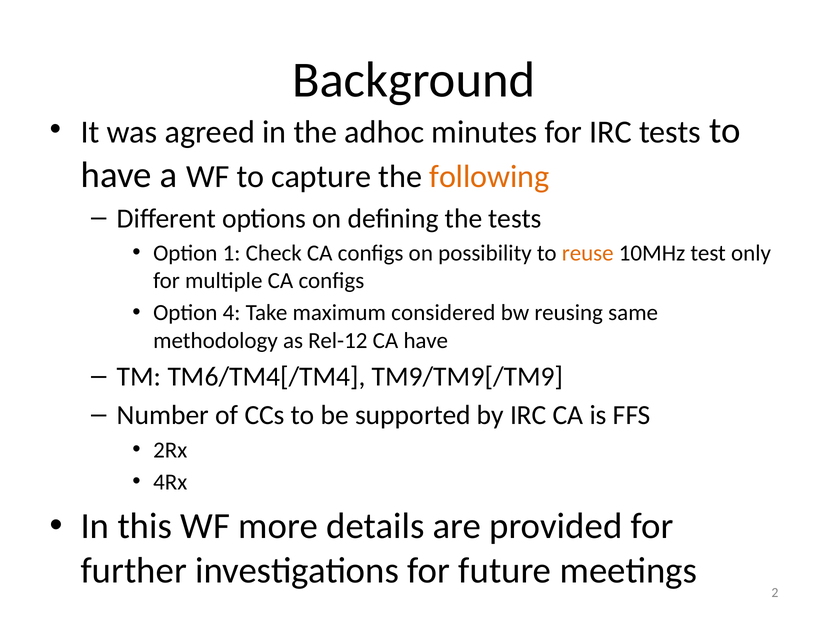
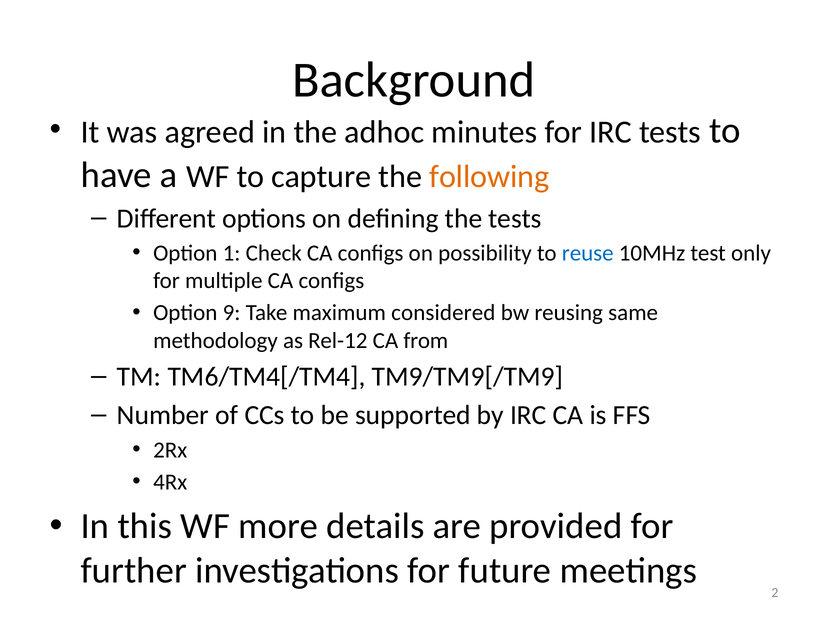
reuse colour: orange -> blue (588, 253)
4: 4 -> 9 (232, 313)
CA have: have -> from (426, 340)
